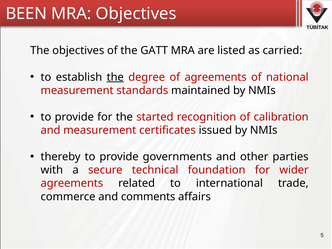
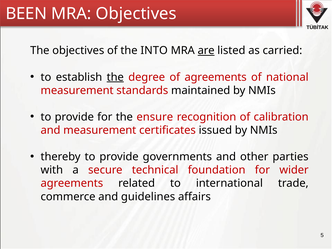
GATT: GATT -> INTO (154, 51)
are underline: none -> present (206, 51)
started: started -> ensure (155, 117)
comments: comments -> guidelines (148, 197)
